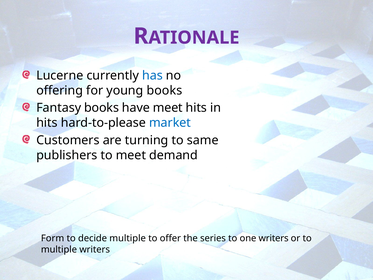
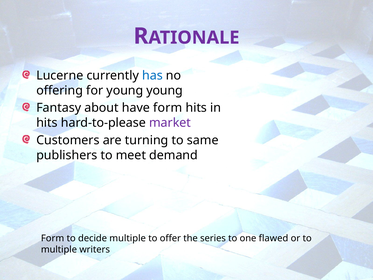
young books: books -> young (165, 90)
Fantasy books: books -> about (102, 108)
have meet: meet -> form (168, 108)
market colour: blue -> purple (170, 123)
one writers: writers -> flawed (273, 238)
